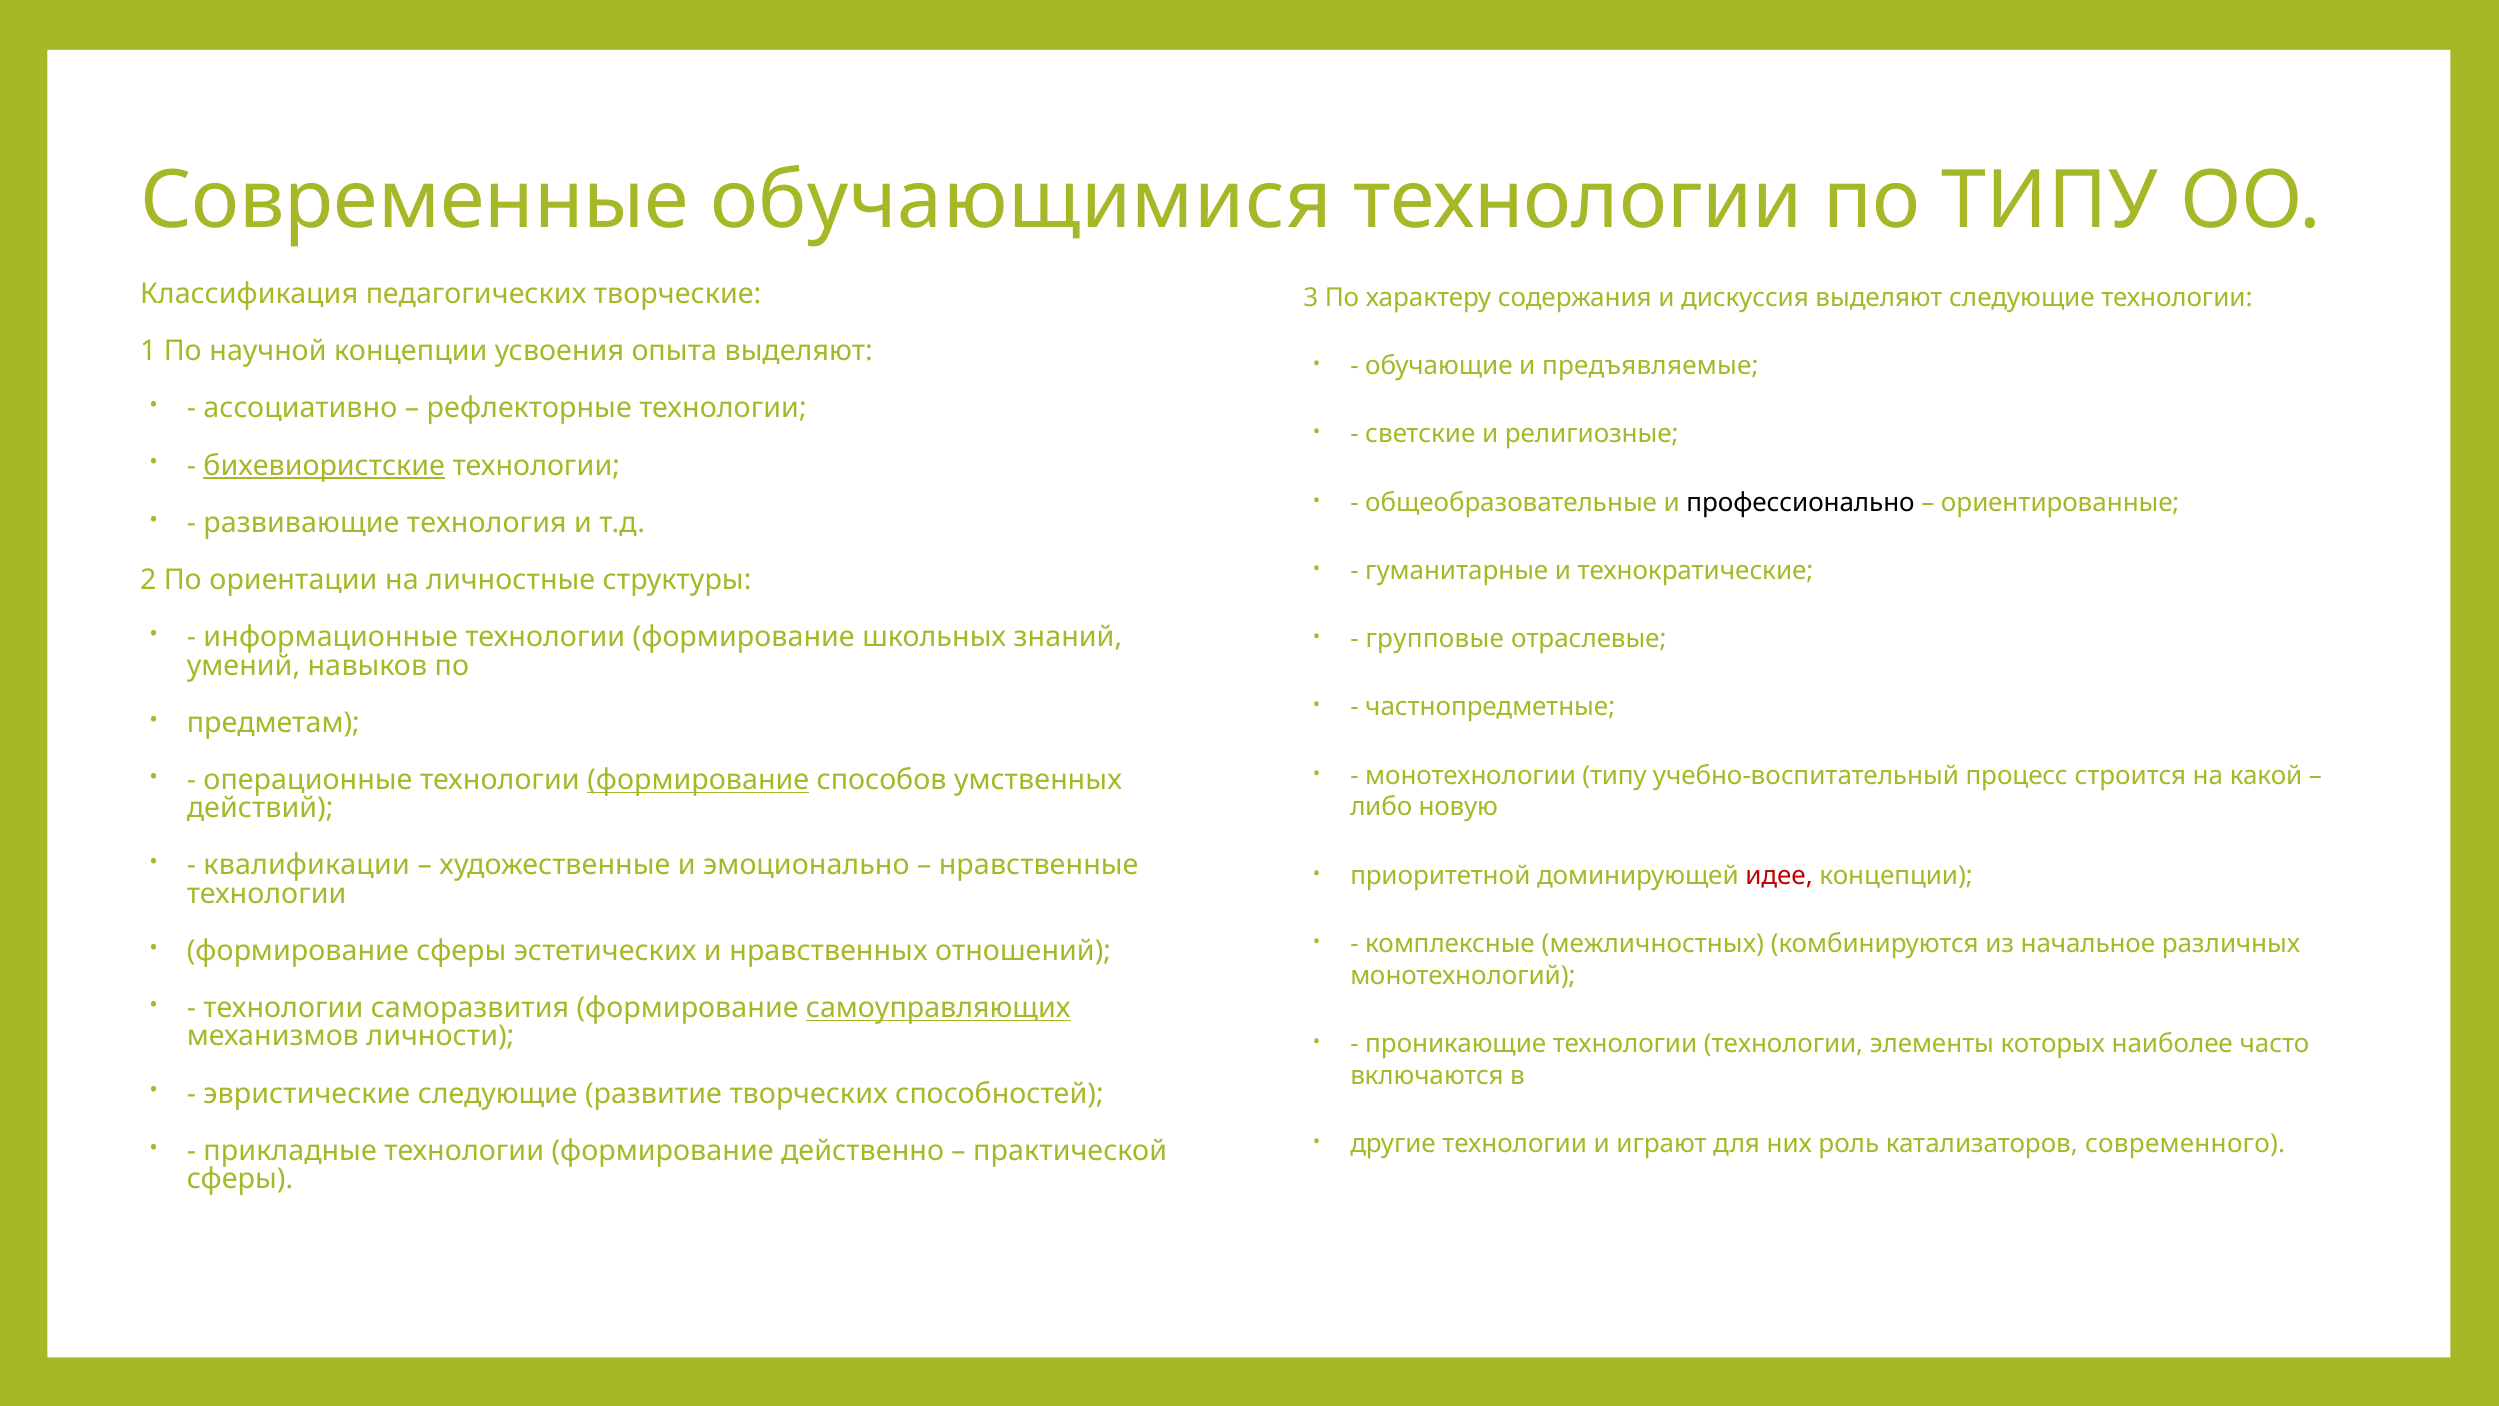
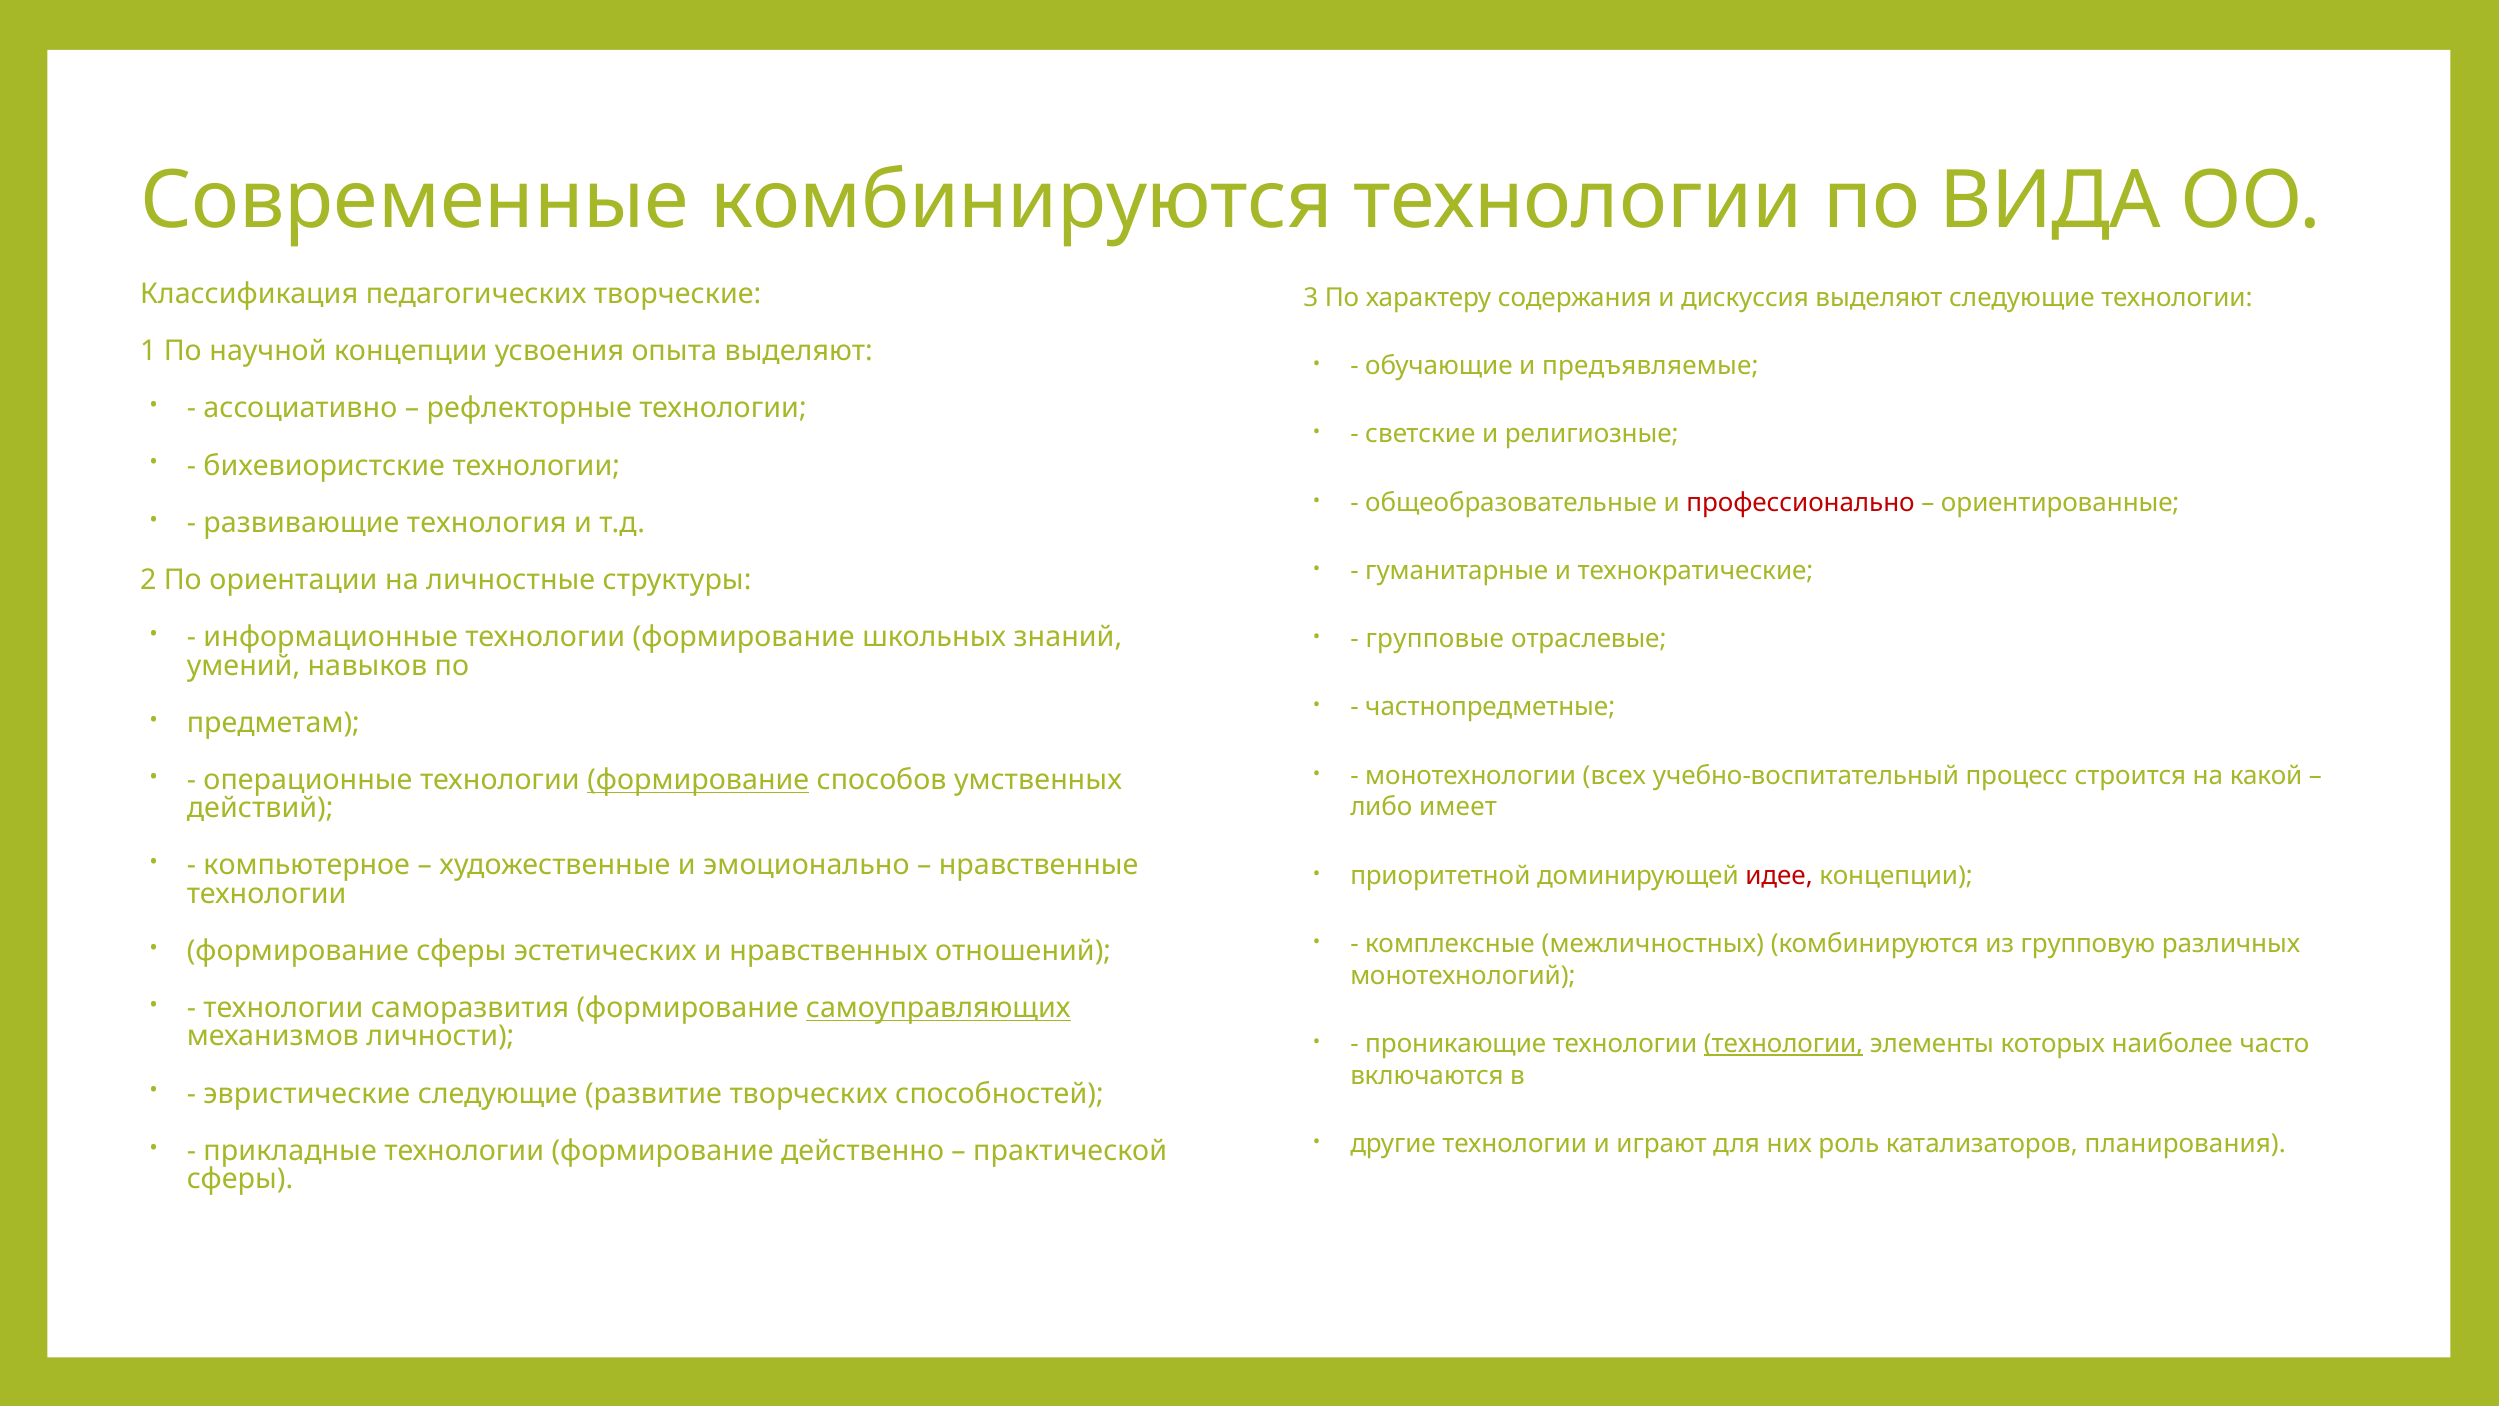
Современные обучающимися: обучающимися -> комбинируются (1022, 201)
по ТИПУ: ТИПУ -> ВИДА (2051, 201)
бихевиористские underline: present -> none (324, 466)
профессионально colour: black -> red (1801, 502)
монотехнологии типу: типу -> всех (1614, 775)
новую: новую -> имеет (1458, 807)
квалификации: квалификации -> компьютерное (307, 865)
начальное: начальное -> групповую (2088, 944)
технологии underline: none -> present (1784, 1044)
современного: современного -> планирования (2185, 1144)
